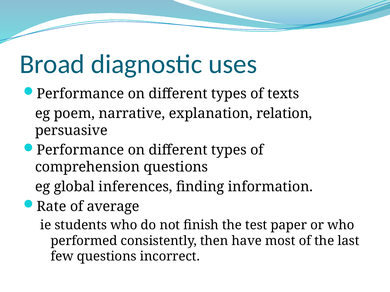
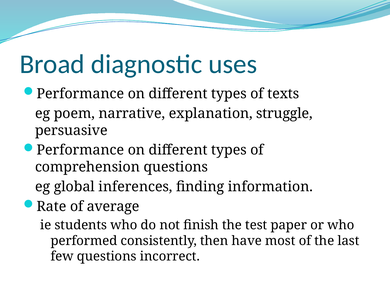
relation: relation -> struggle (284, 114)
